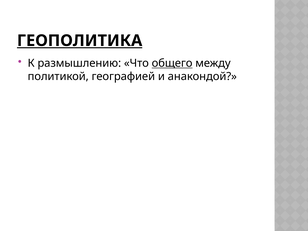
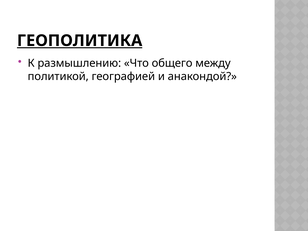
общего underline: present -> none (172, 63)
